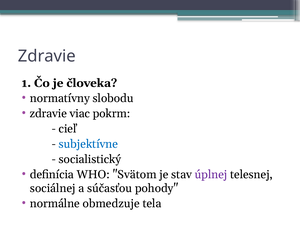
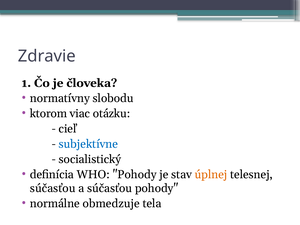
zdravie: zdravie -> ktorom (48, 114)
pokrm: pokrm -> otázku (112, 114)
WHO Svätom: Svätom -> Pohody (135, 174)
úplnej colour: purple -> orange (211, 174)
sociálnej: sociálnej -> súčasťou (53, 188)
